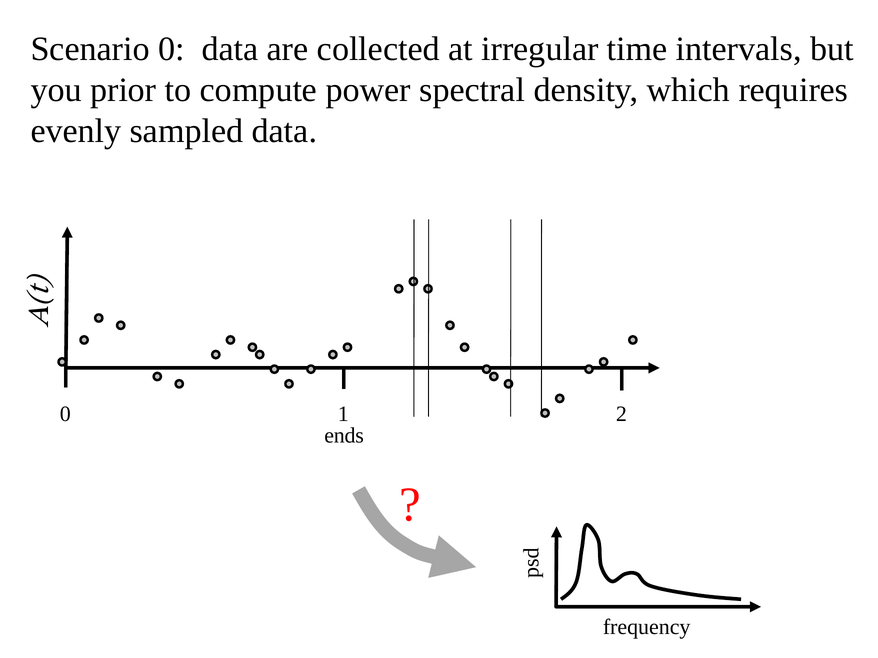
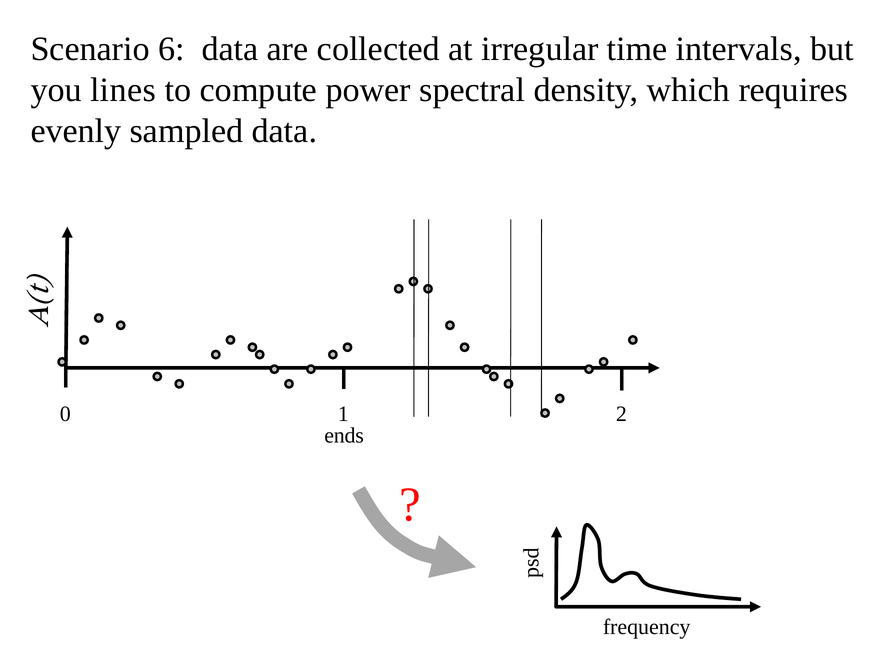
Scenario 0: 0 -> 6 (171, 49)
prior: prior -> lines (123, 90)
